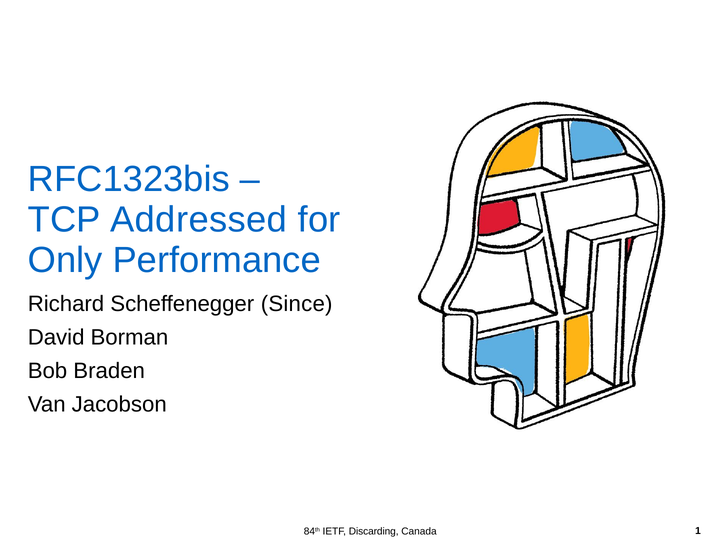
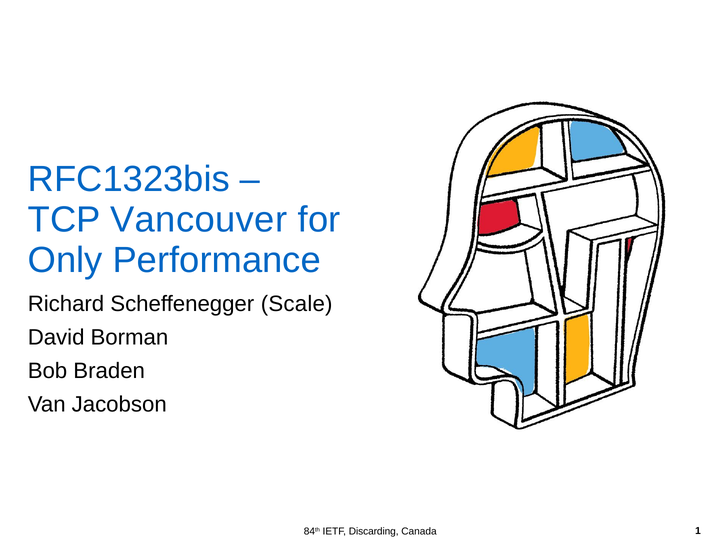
Addressed: Addressed -> Vancouver (199, 220)
Since: Since -> Scale (297, 304)
